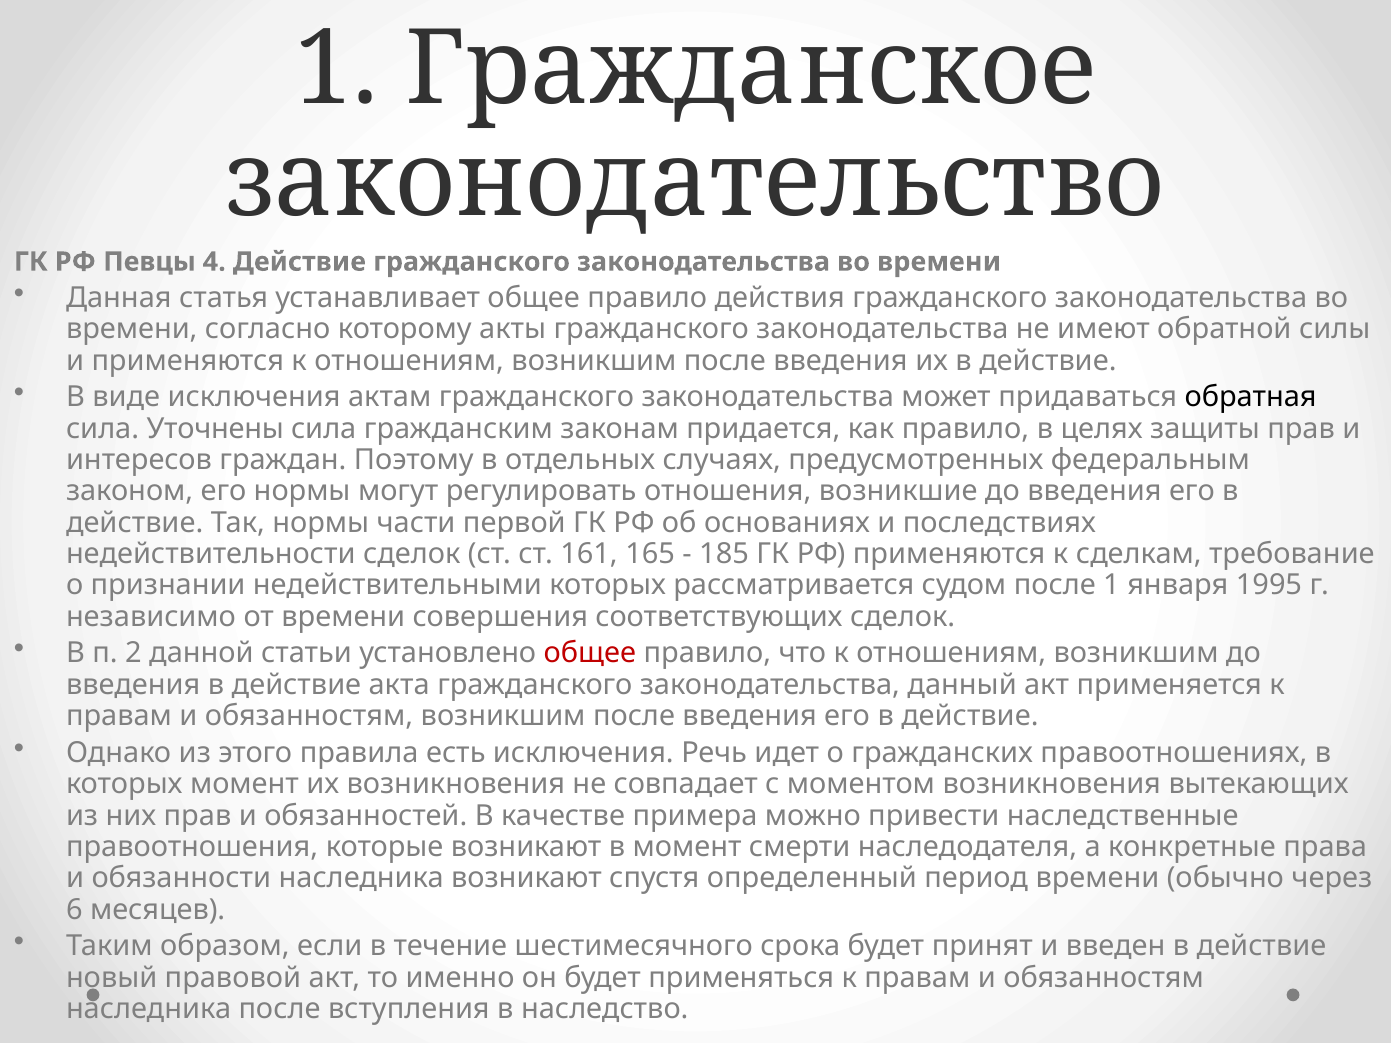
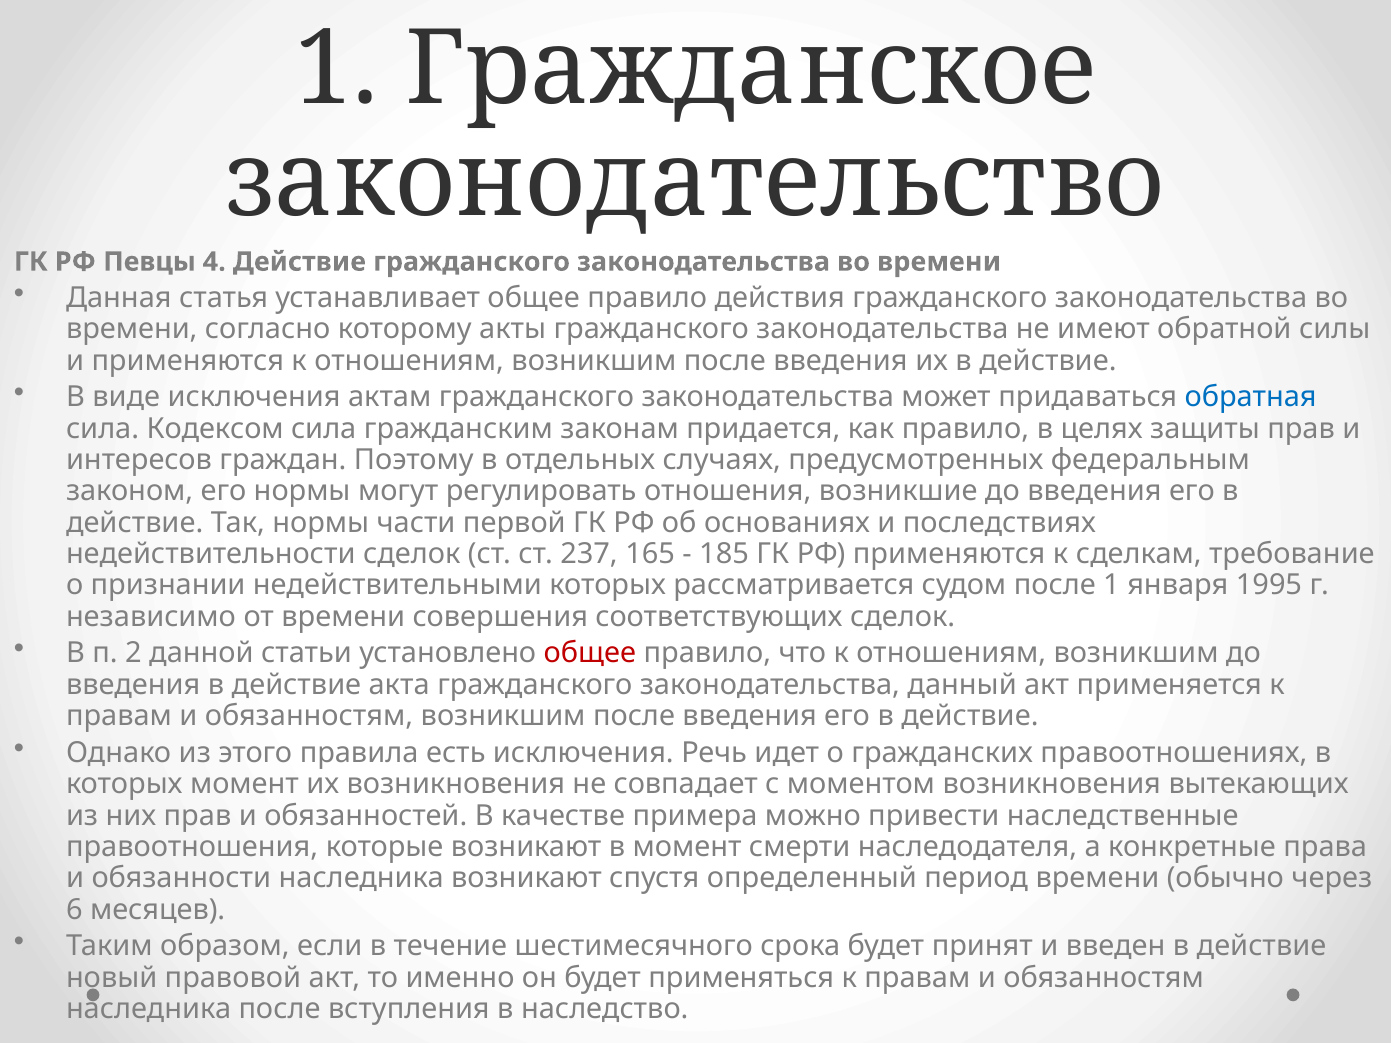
обратная colour: black -> blue (1251, 397)
Уточнены: Уточнены -> Кодексом (215, 429)
161: 161 -> 237 (589, 554)
